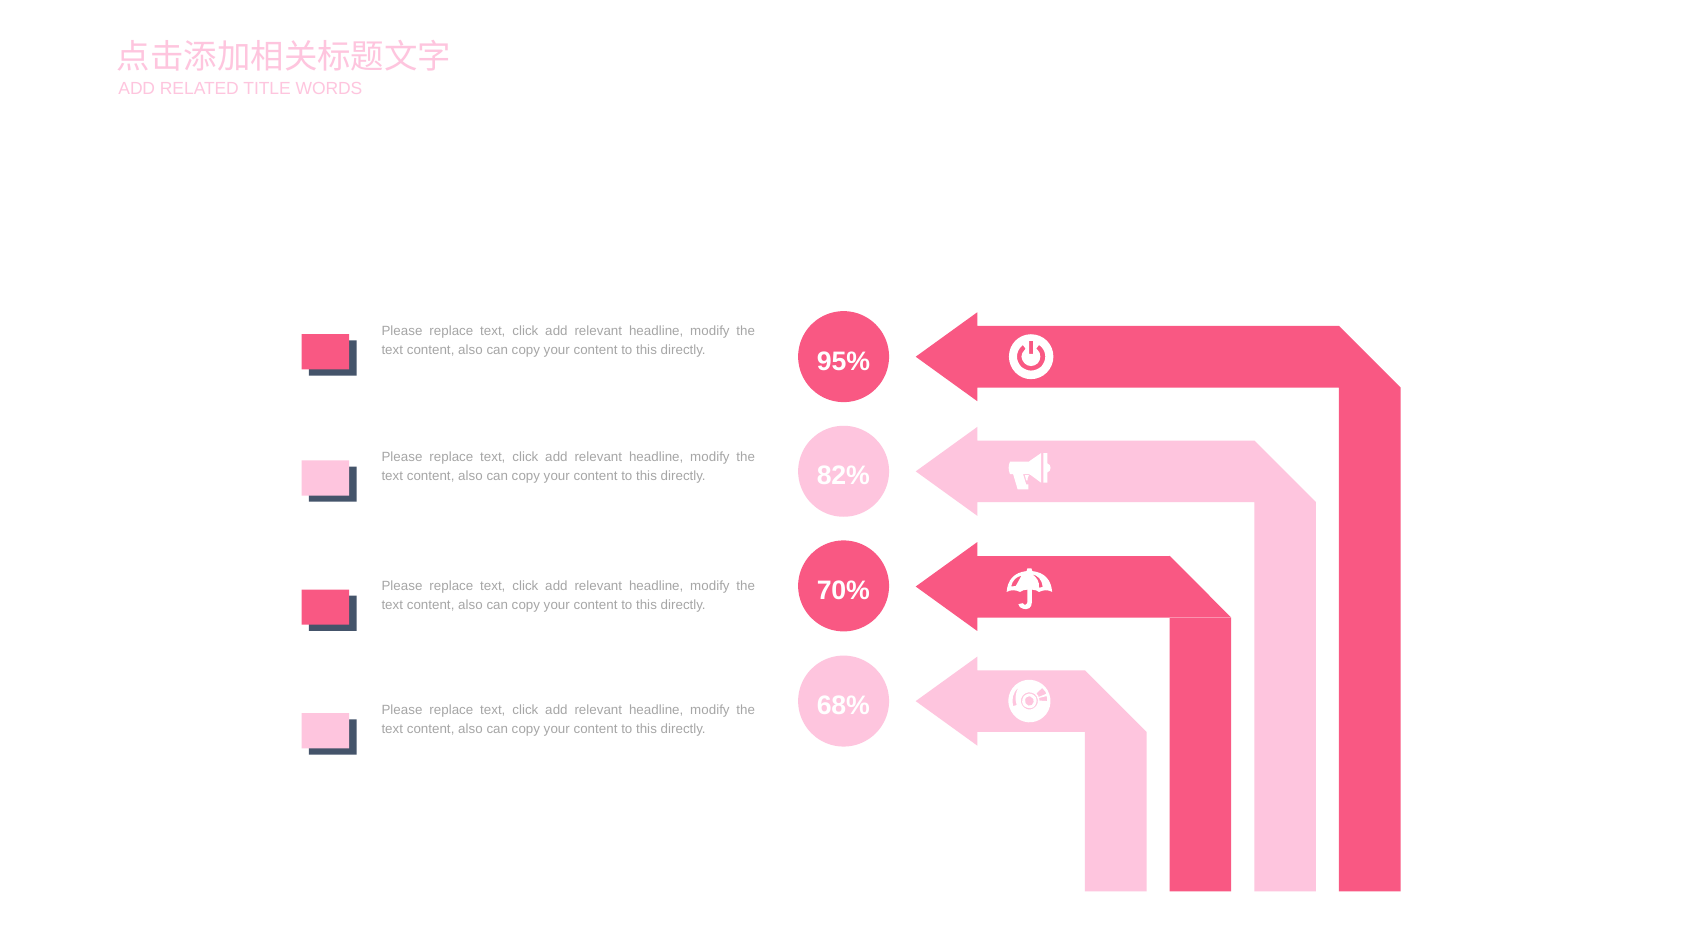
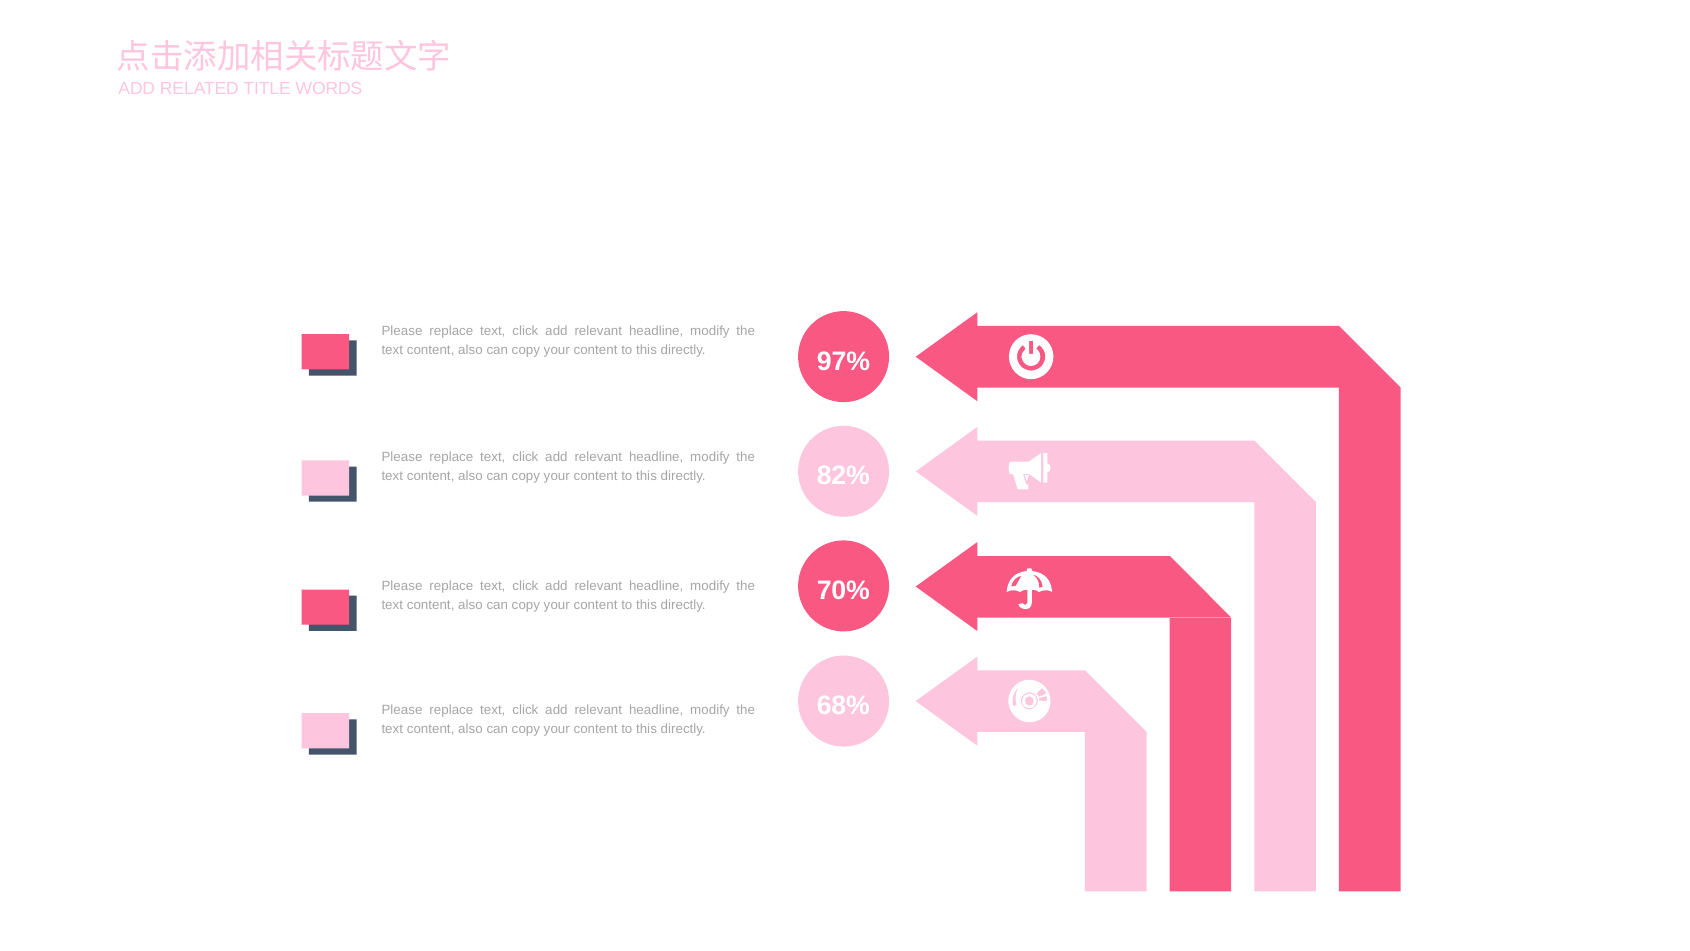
95%: 95% -> 97% (843, 361)
